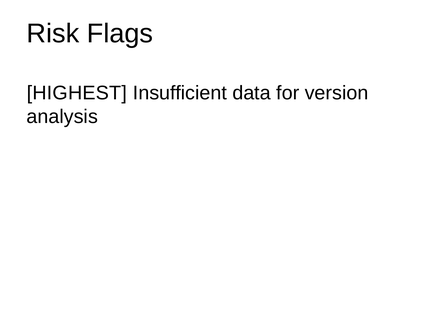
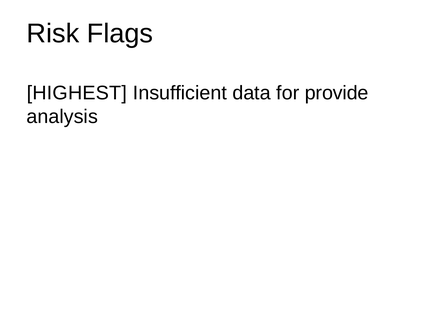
version: version -> provide (337, 93)
